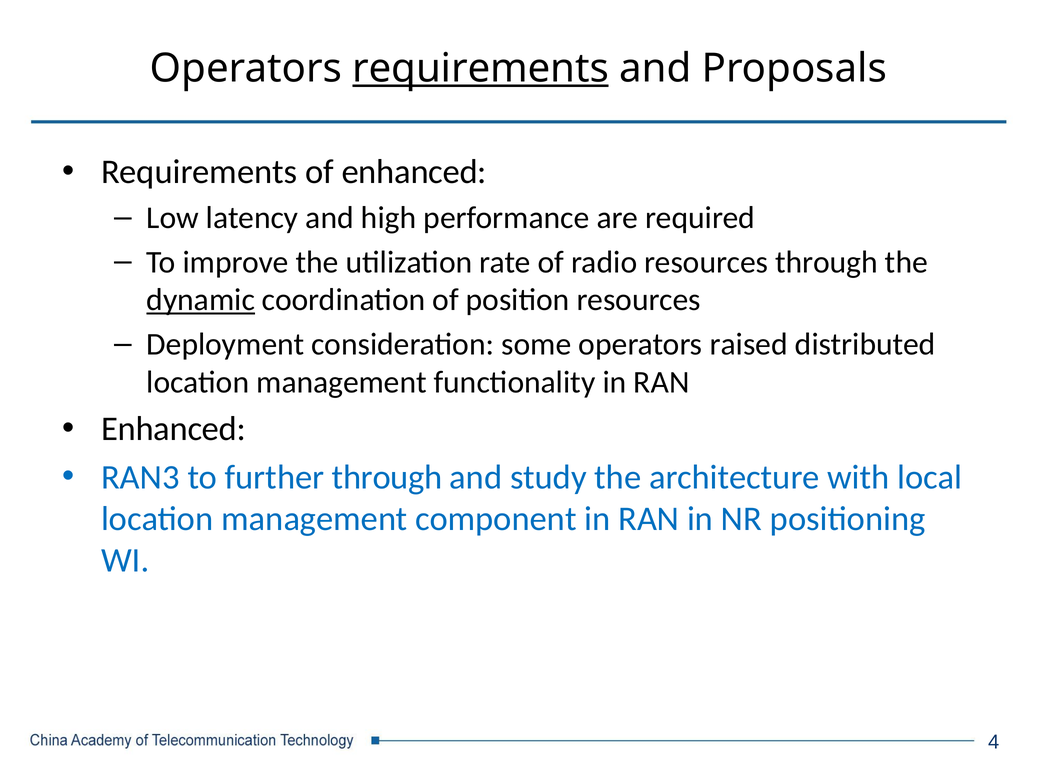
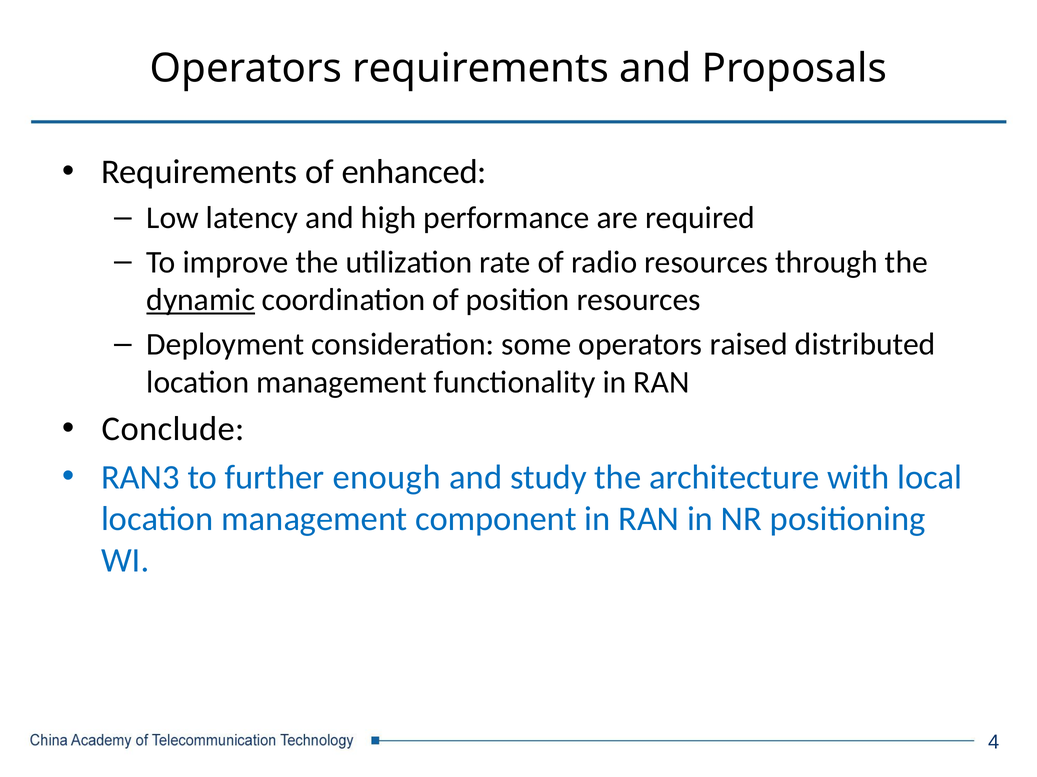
requirements underline: present -> none (481, 68)
Enhanced: Enhanced -> Conclude (173, 429)
further through: through -> enough (387, 478)
